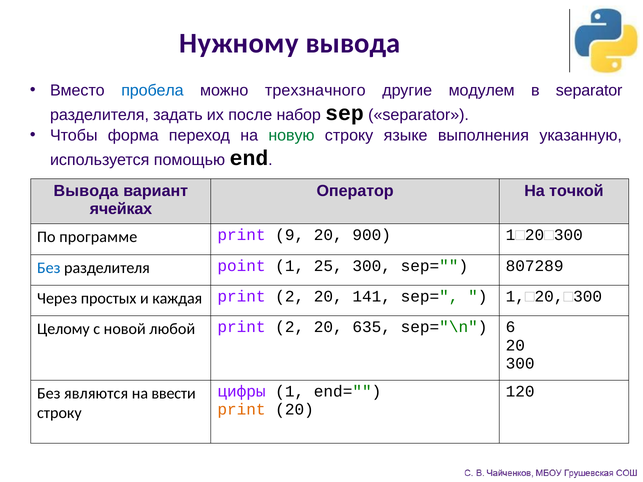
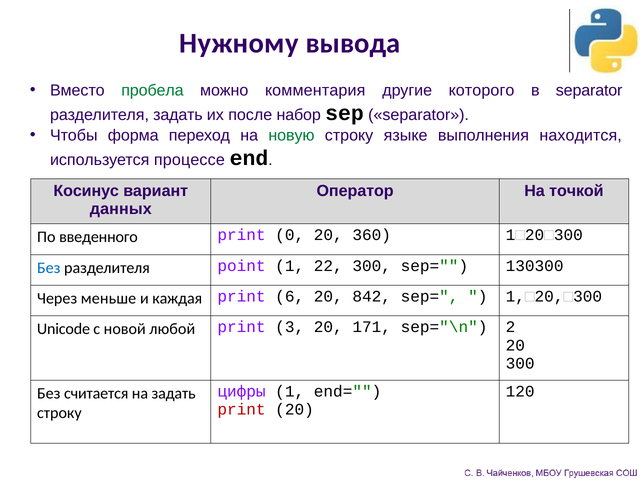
пробела colour: blue -> green (152, 91)
трехзначного: трехзначного -> комментария (315, 91)
модулем: модулем -> которого (482, 91)
указанную: указанную -> находится (581, 136)
помощью: помощью -> процессе (189, 160)
Вывода: Вывода -> Косинус (86, 191)
ячейках: ячейках -> данных (121, 209)
программе: программе -> введенного (98, 237)
9: 9 -> 0 (290, 235)
900: 900 -> 360 (372, 235)
25: 25 -> 22 (328, 266)
807289: 807289 -> 130300 (535, 266)
простых: простых -> меньше (109, 299)
2: 2 -> 6 (290, 297)
141: 141 -> 842 (372, 297)
Целому: Целому -> Unicode (63, 329)
2: 2 -> 3 (290, 327)
635: 635 -> 171 (372, 327)
6: 6 -> 2 (510, 327)
являются: являются -> считается (96, 393)
на ввести: ввести -> задать (174, 393)
print colour: orange -> red (241, 410)
